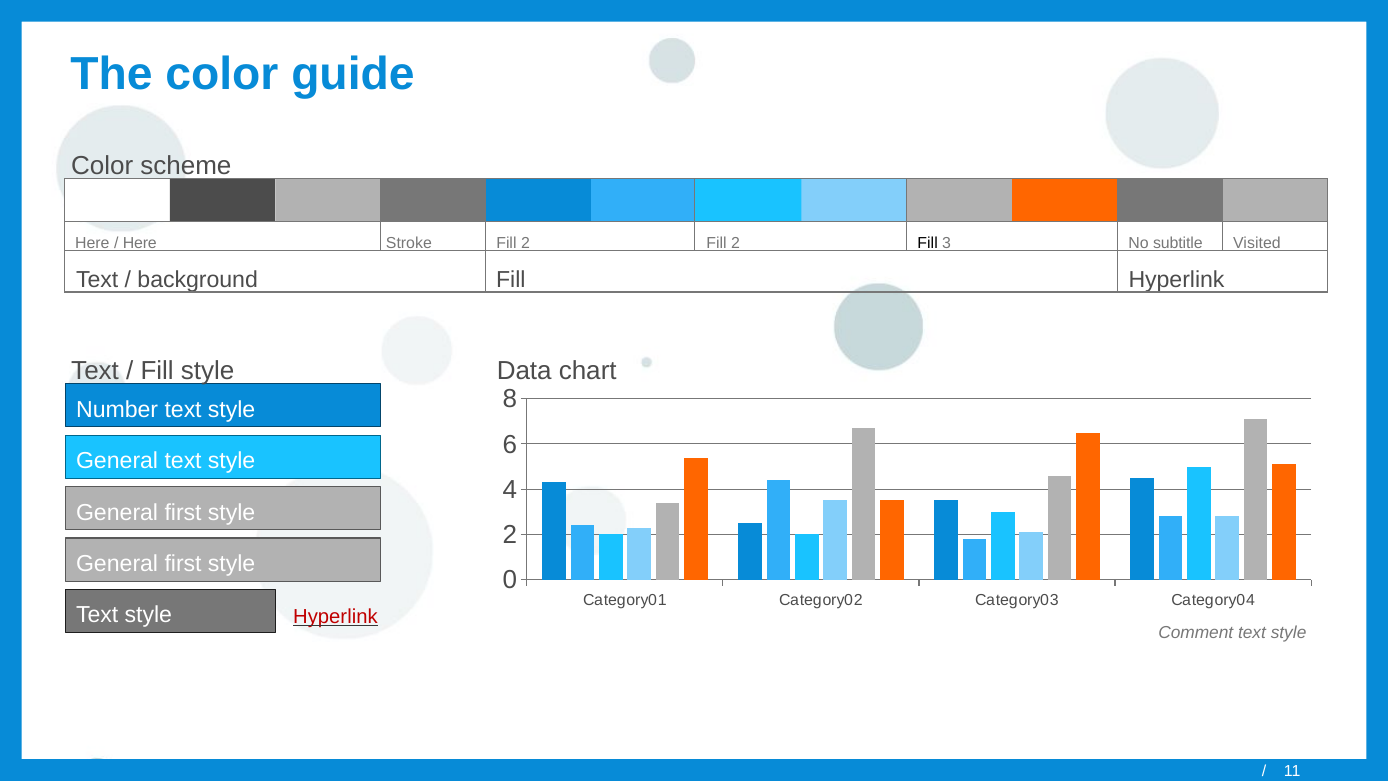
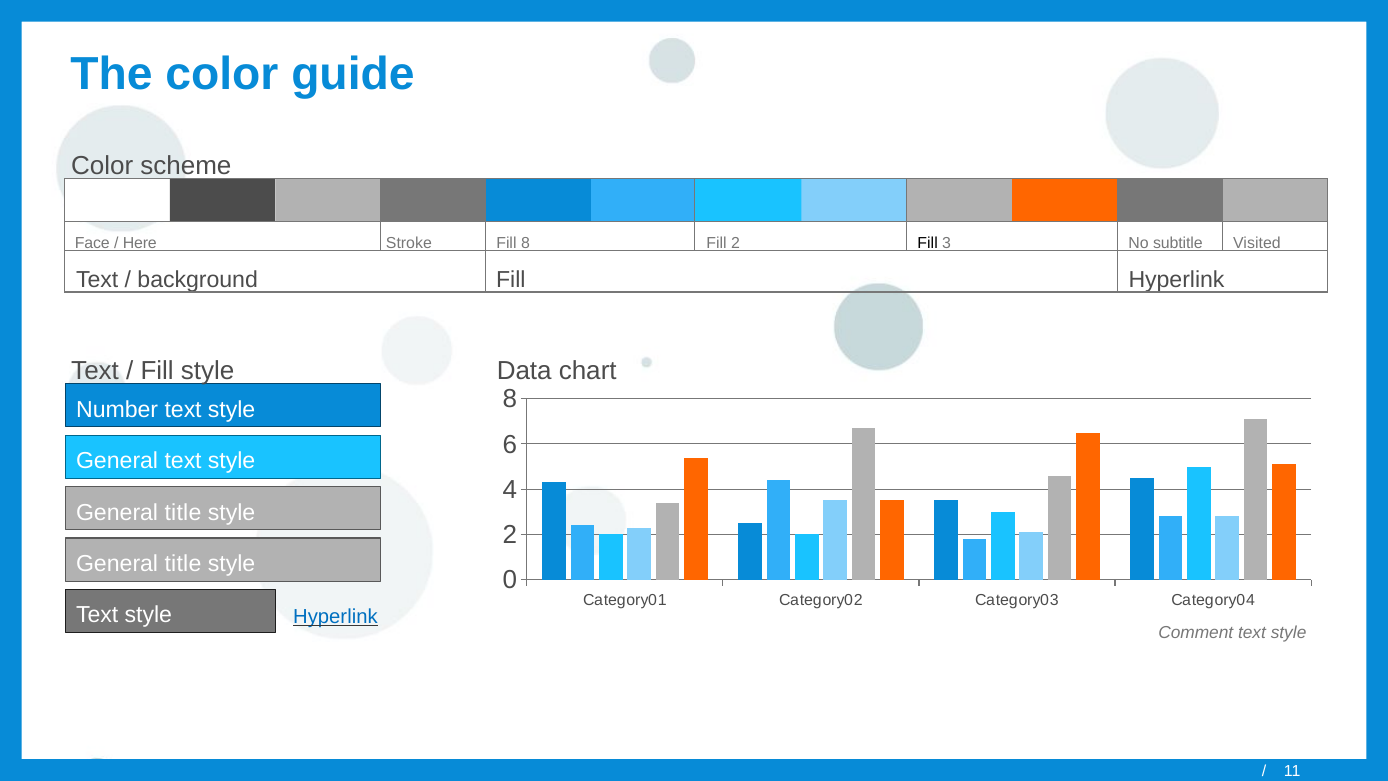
Here: Here -> Face (92, 243)
2: 2 -> 8 (525, 243)
first: first -> title (183, 512)
first: first -> title (183, 564)
Hyperlink colour: red -> blue (335, 617)
